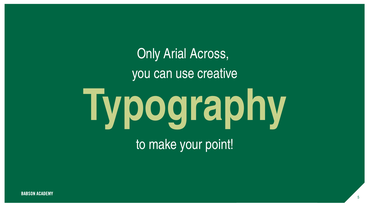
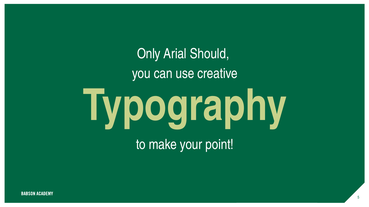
Across: Across -> Should (210, 54)
